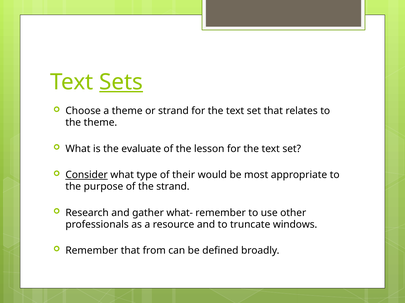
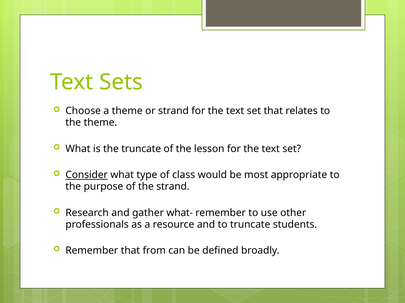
Sets underline: present -> none (121, 82)
the evaluate: evaluate -> truncate (141, 149)
their: their -> class (184, 175)
windows: windows -> students (295, 225)
